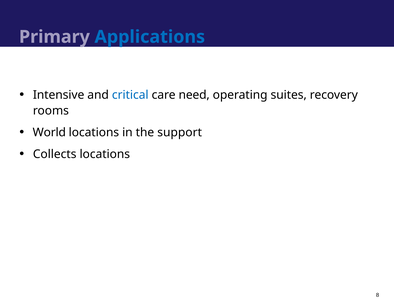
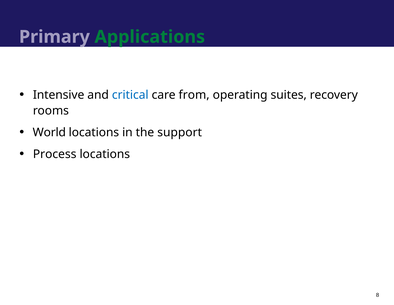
Applications colour: blue -> green (150, 37)
need: need -> from (194, 95)
Collects: Collects -> Process (55, 154)
